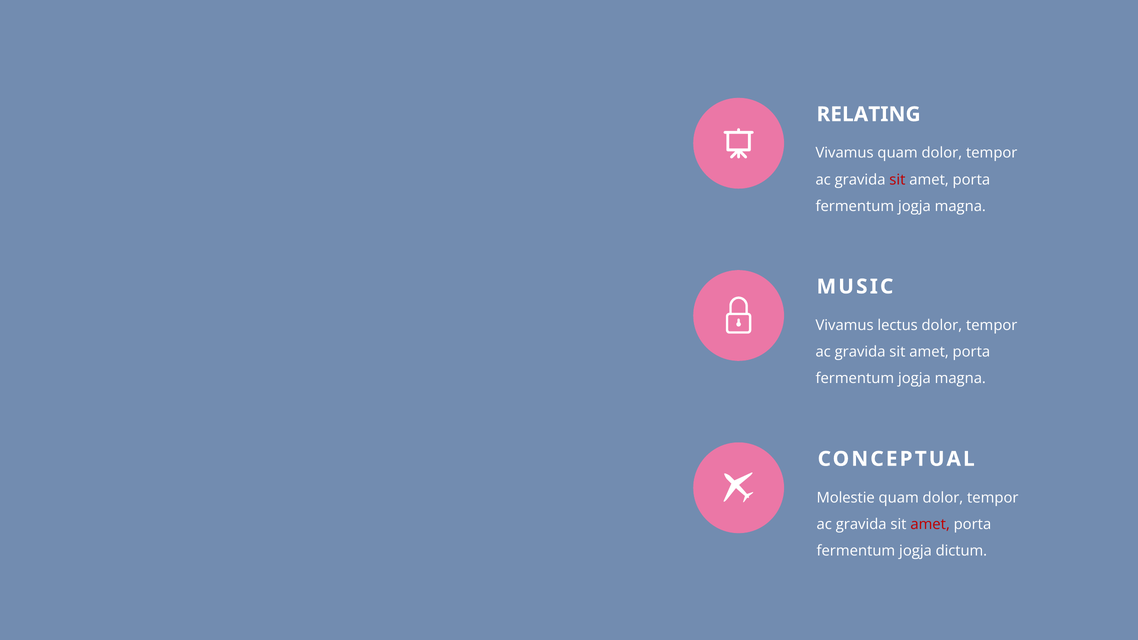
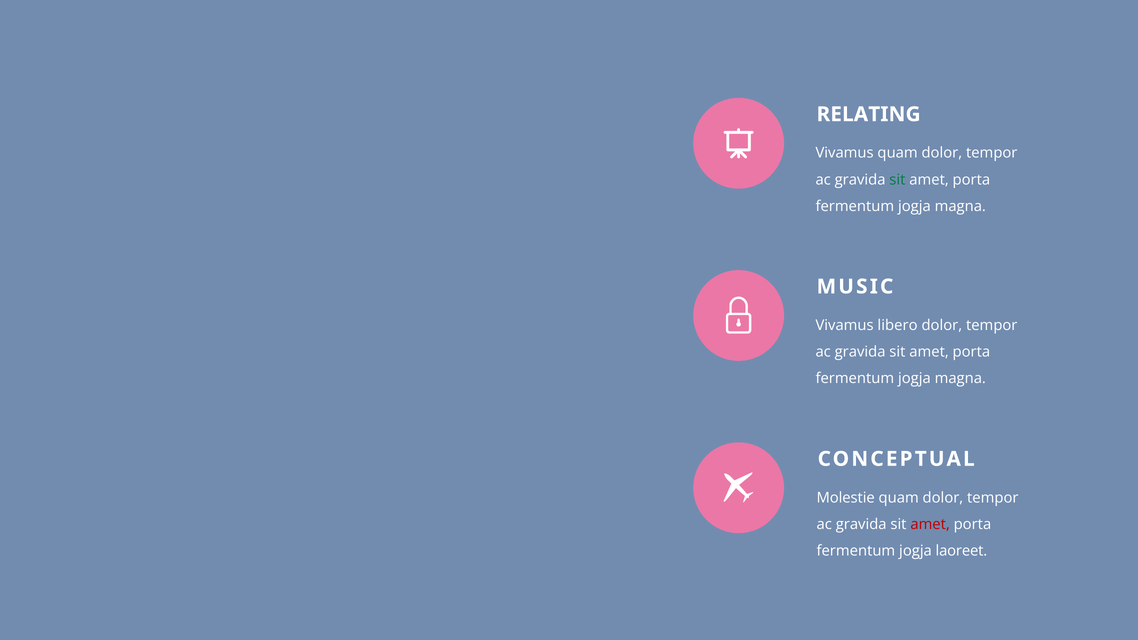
sit colour: red -> green (897, 180)
lectus: lectus -> libero (898, 325)
dictum: dictum -> laoreet (961, 551)
